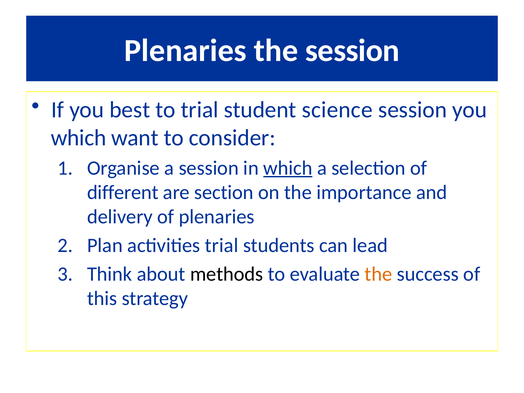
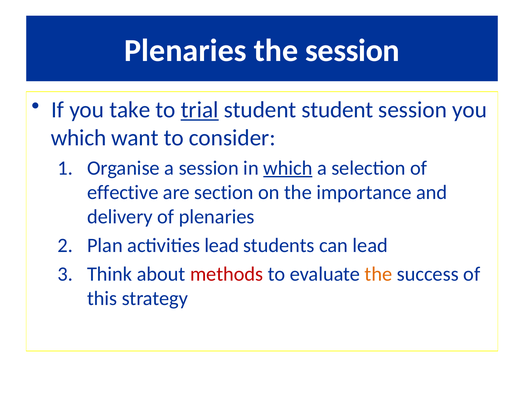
best: best -> take (130, 110)
trial underline: none -> present (200, 110)
student science: science -> student (337, 110)
different: different -> effective (123, 192)
activities trial: trial -> lead (222, 245)
methods colour: black -> red (227, 274)
